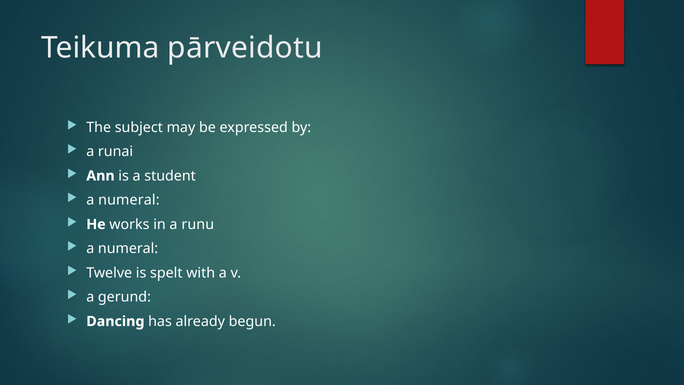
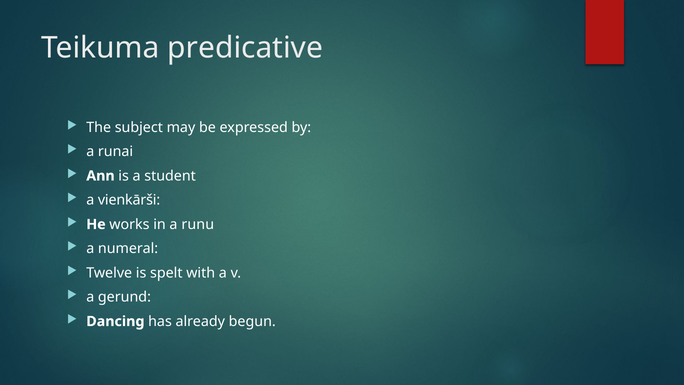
pārveidotu: pārveidotu -> predicative (245, 48)
numeral: numeral -> vienkārši (129, 200)
